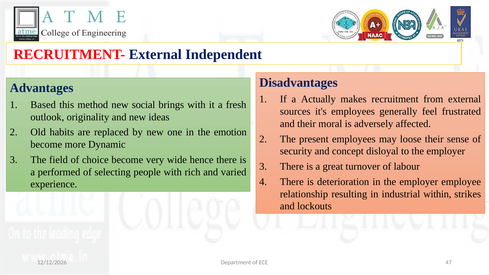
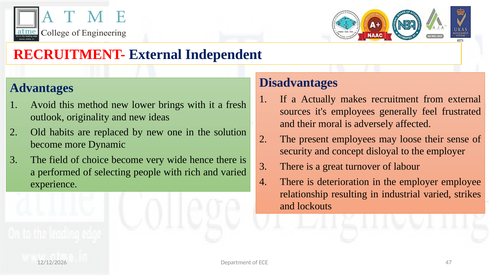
Based: Based -> Avoid (43, 105)
social: social -> lower (143, 105)
emotion: emotion -> solution (230, 132)
industrial within: within -> varied (437, 194)
